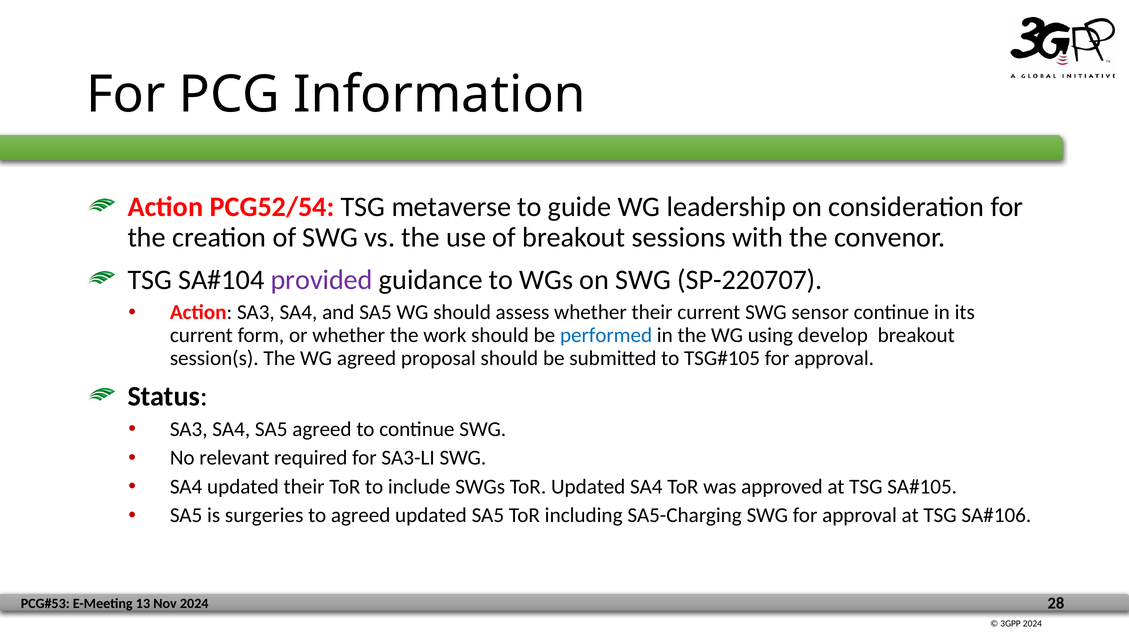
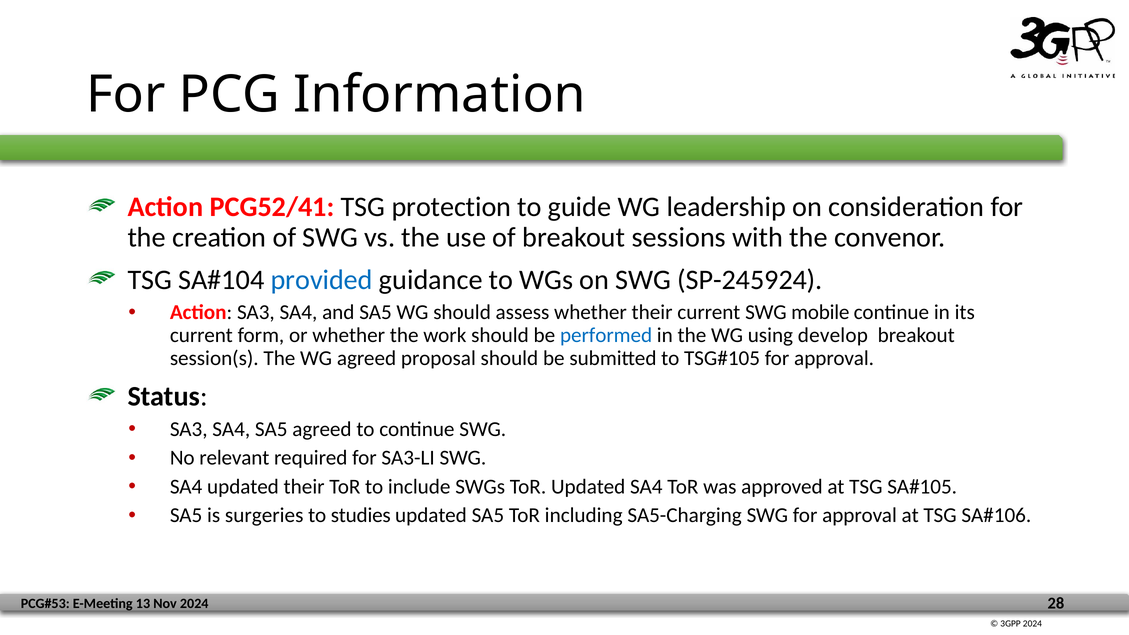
PCG52/54: PCG52/54 -> PCG52/41 (272, 207)
metaverse: metaverse -> protection (451, 207)
provided colour: purple -> blue (322, 280)
SP-220707: SP-220707 -> SP-245924 (750, 280)
sensor: sensor -> mobile (820, 312)
to agreed: agreed -> studies (361, 515)
